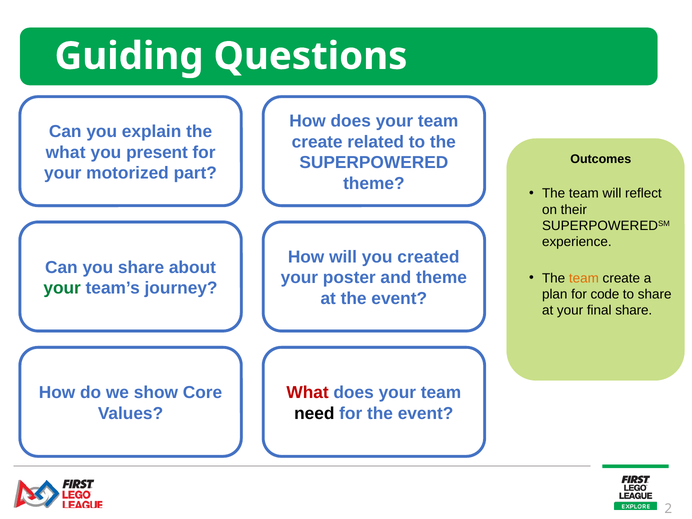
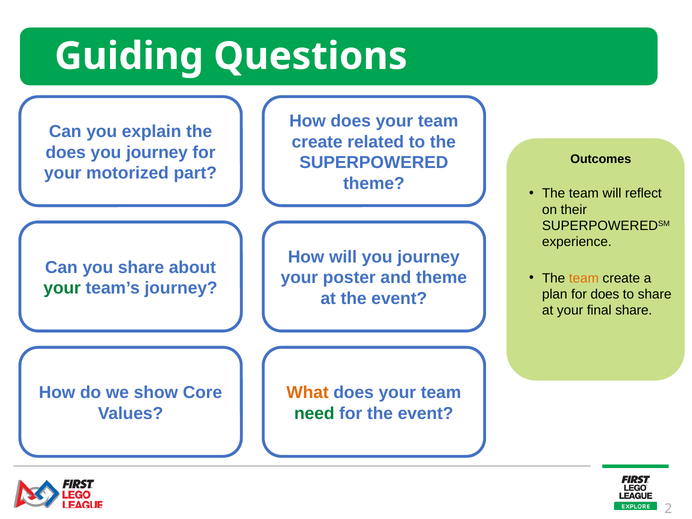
what: what -> does (66, 152)
present: present -> journey (157, 152)
will you created: created -> journey (428, 257)
for code: code -> does (605, 294)
What colour: red -> orange (308, 393)
need colour: black -> green (314, 413)
